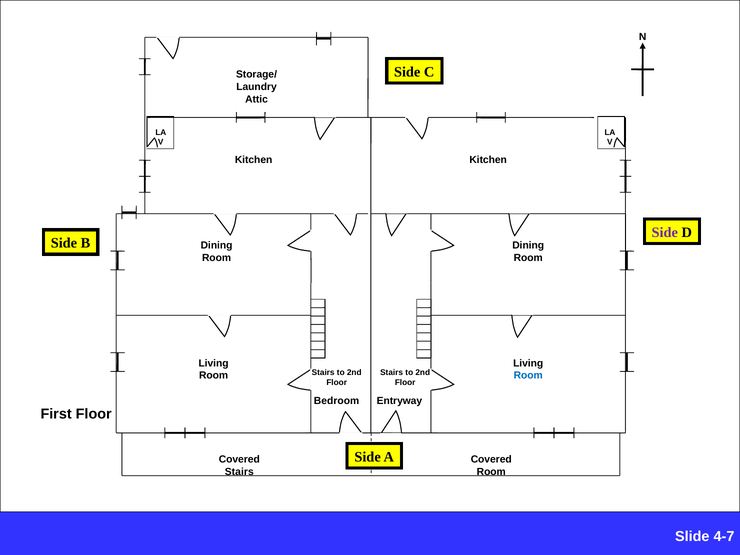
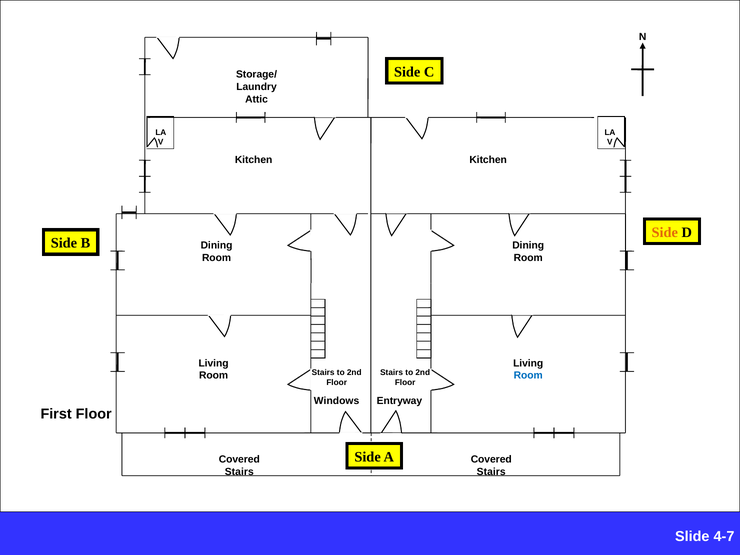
Side colour: purple -> orange (665, 232)
Bedroom: Bedroom -> Windows (337, 401)
Room: Room -> Stairs (491, 472)
